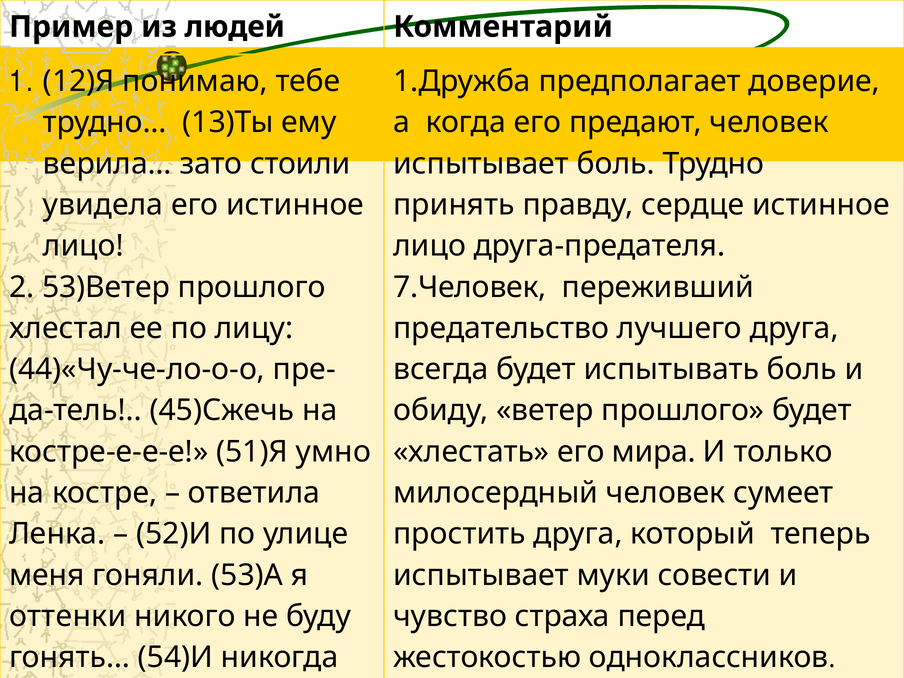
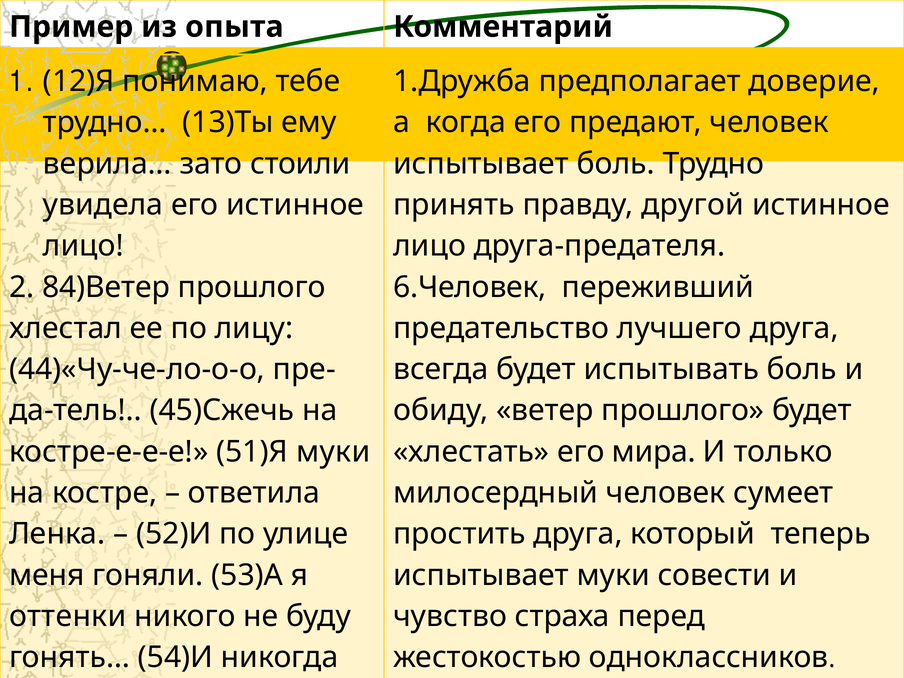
людей: людей -> опыта (234, 27)
сердце: сердце -> другой (693, 205)
53)Ветер: 53)Ветер -> 84)Ветер (106, 287)
7.Человек: 7.Человек -> 6.Человек (470, 287)
51)Я умно: умно -> муки (333, 452)
